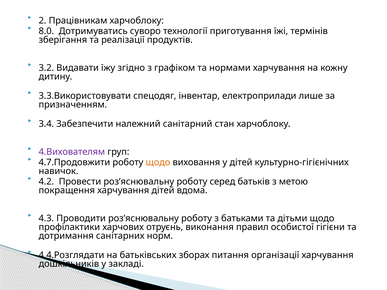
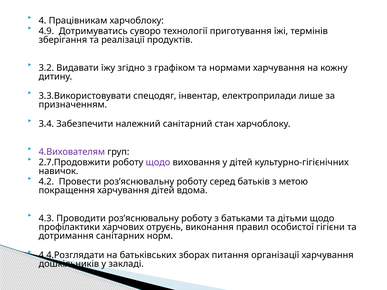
2: 2 -> 4 (42, 21)
8.0: 8.0 -> 4.9 (46, 31)
4.7.Продовжити: 4.7.Продовжити -> 2.7.Продовжити (74, 162)
щодо colour: orange -> purple (158, 162)
